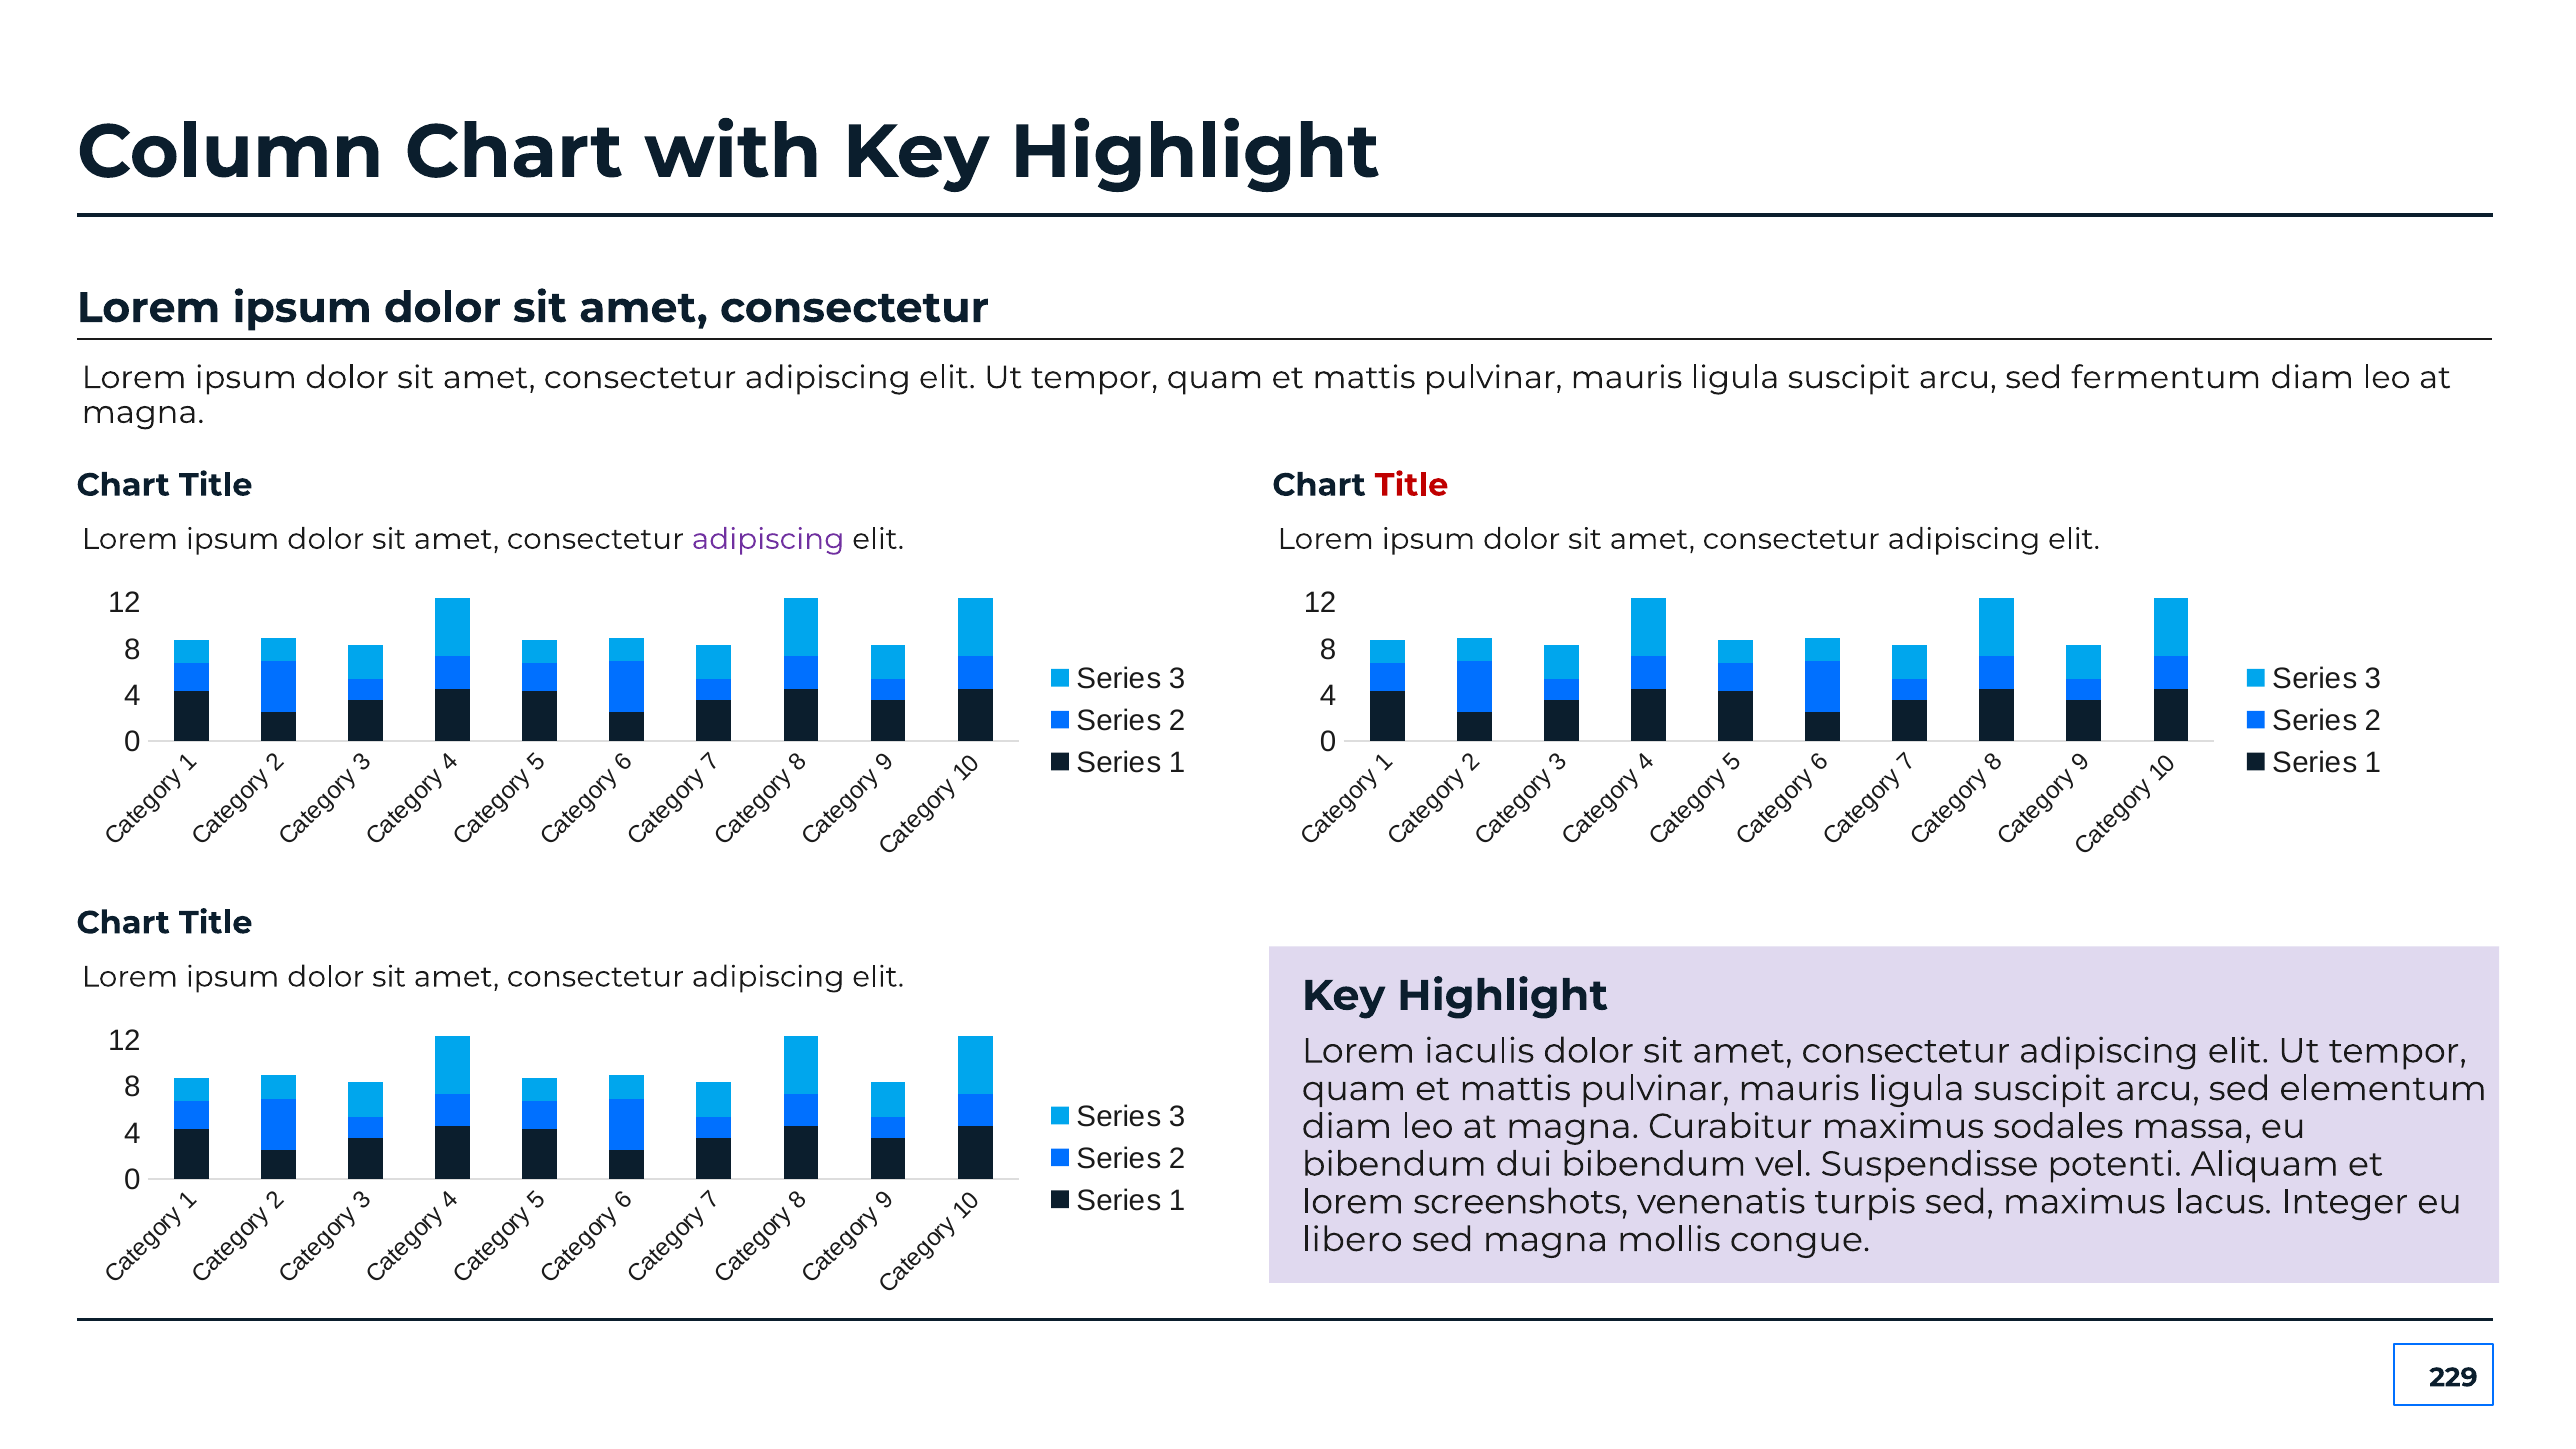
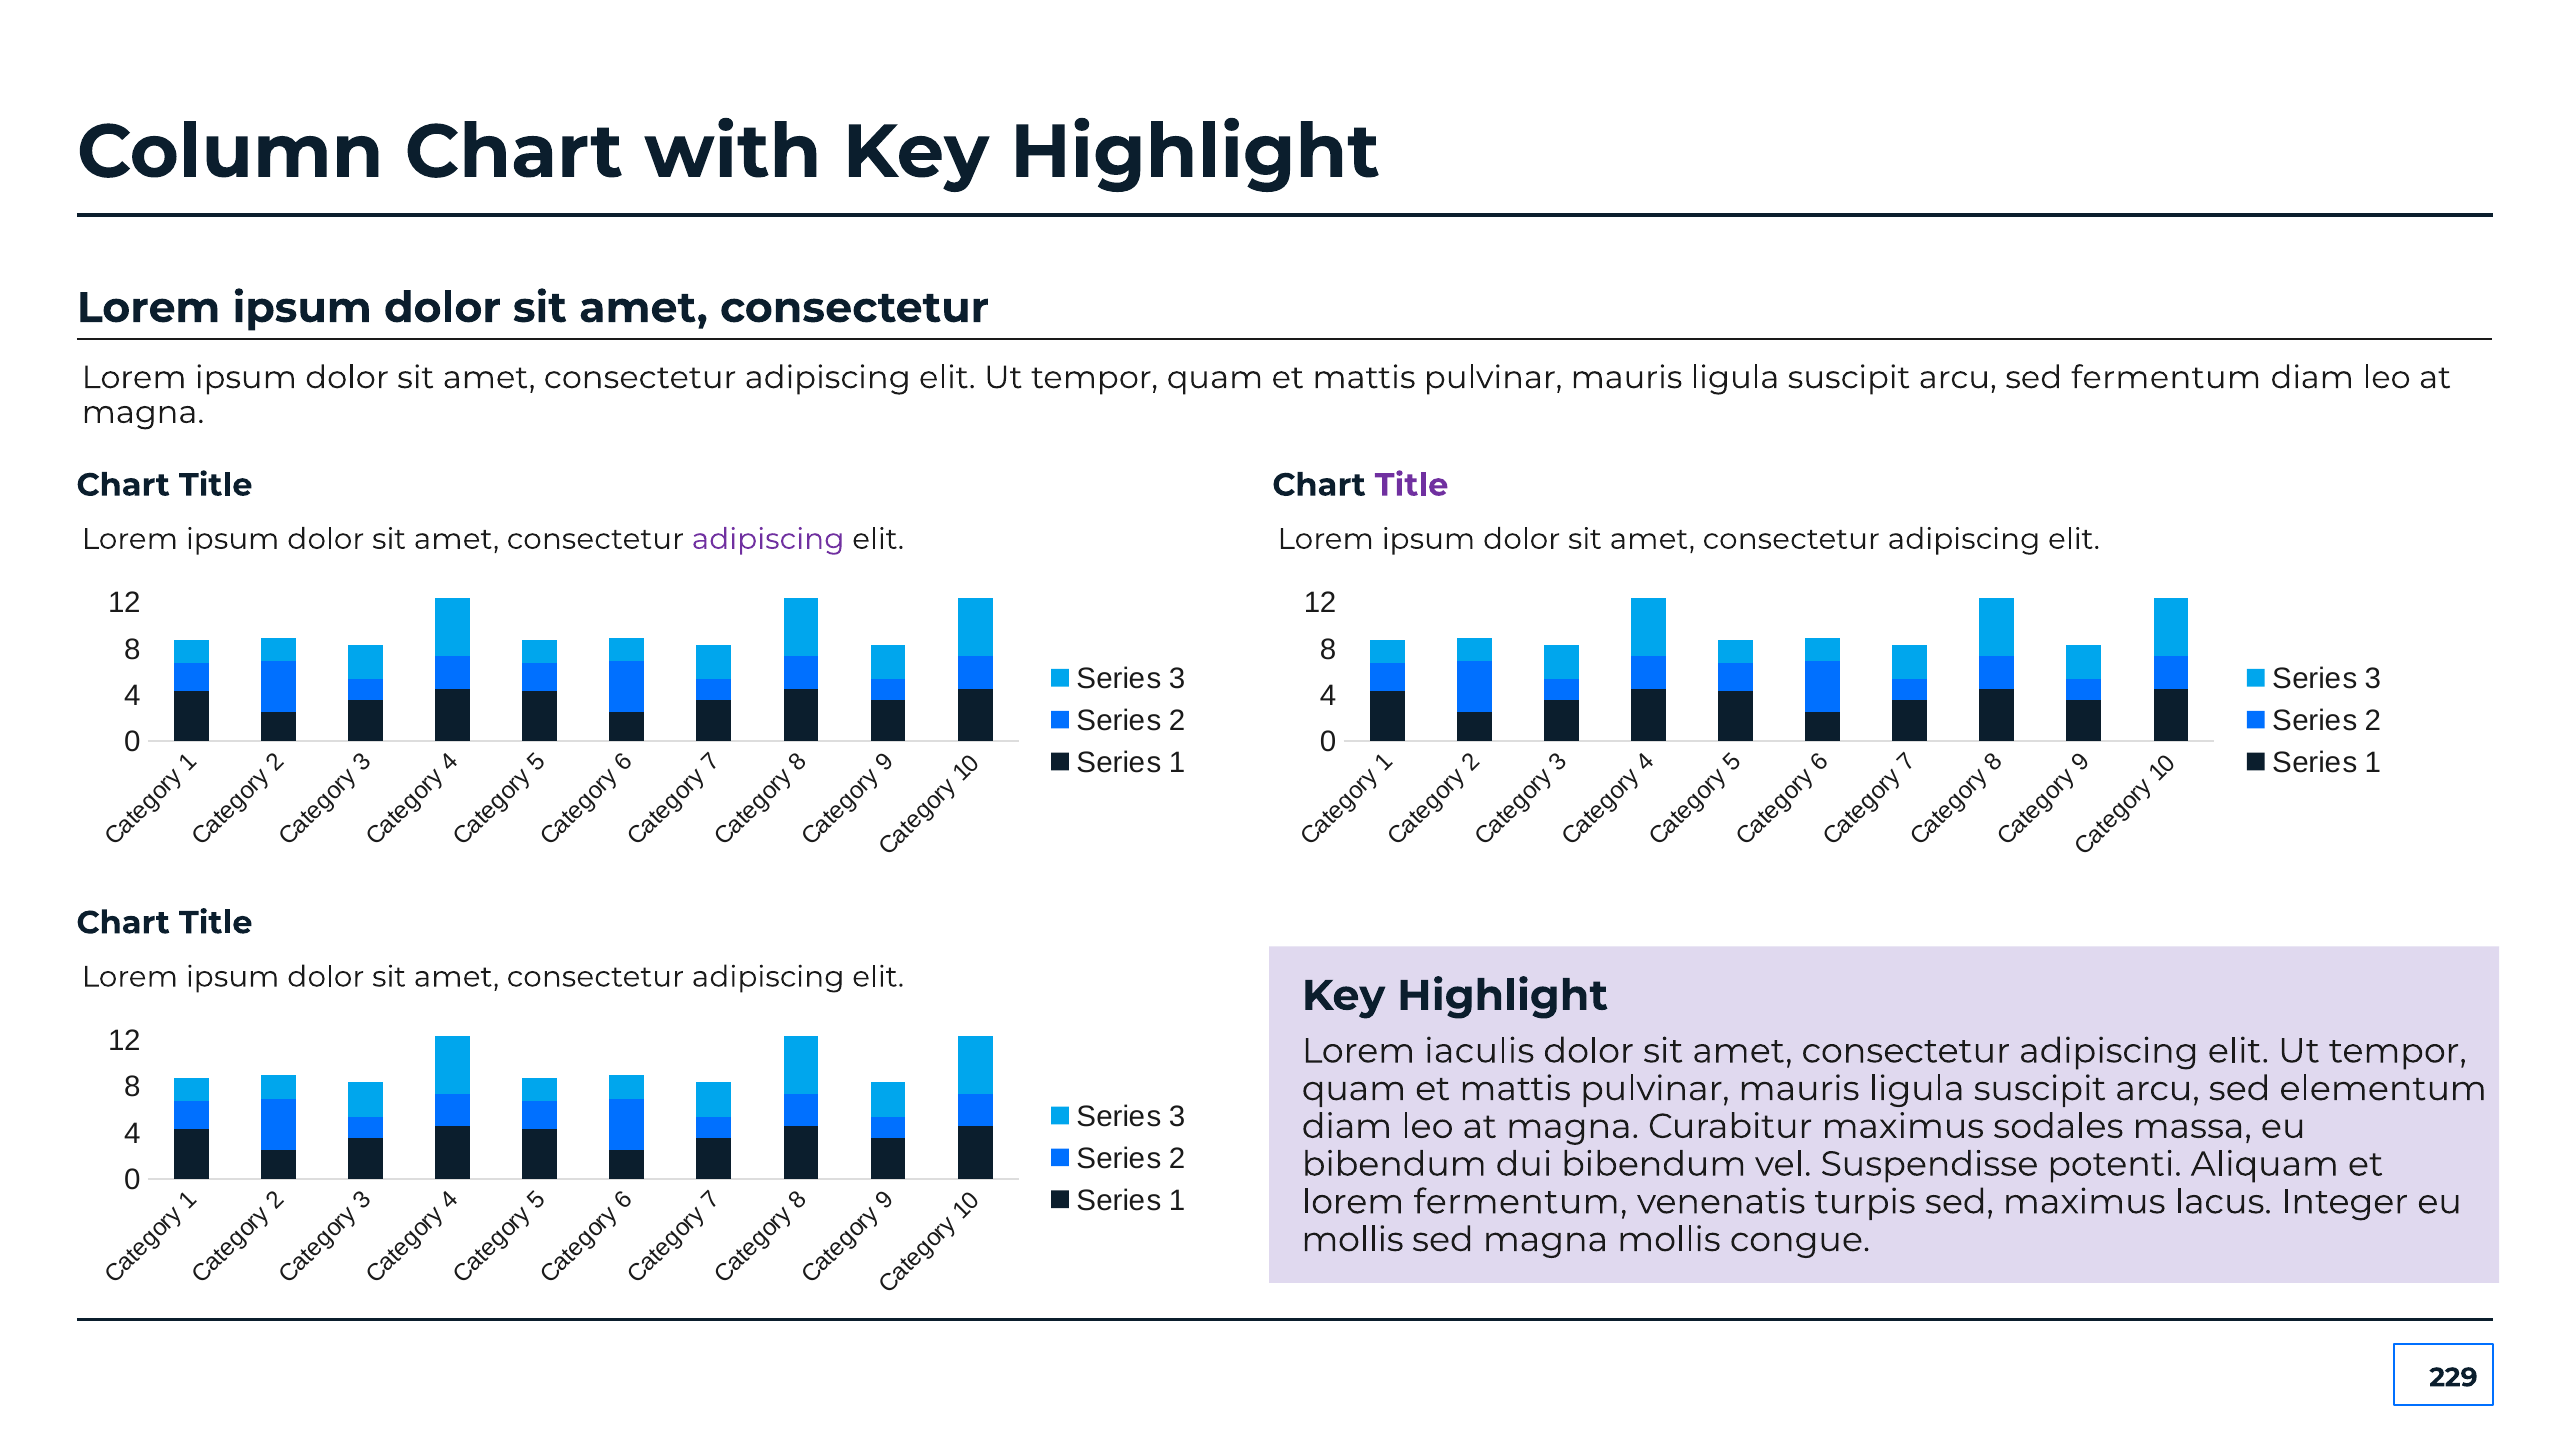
Title colour: red -> purple (1412, 485)
lorem screenshots: screenshots -> fermentum (1520, 1202)
libero: libero -> mollis (1353, 1240)
